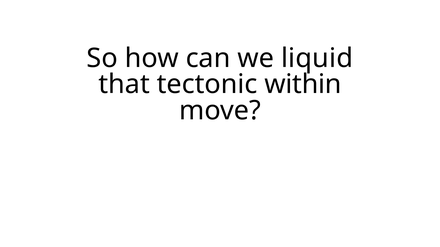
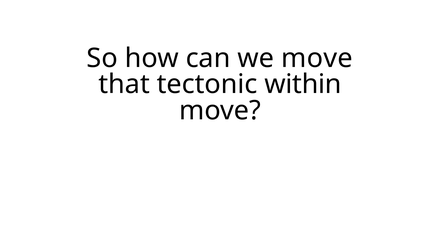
we liquid: liquid -> move (317, 58)
